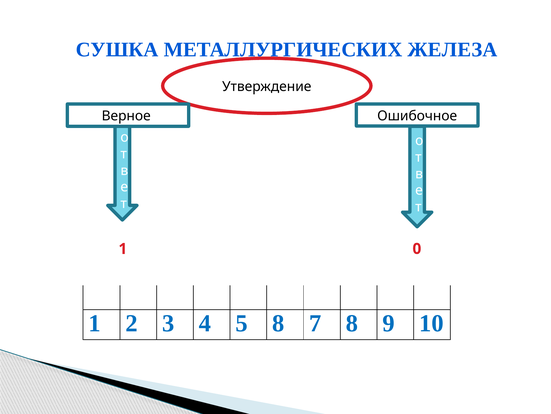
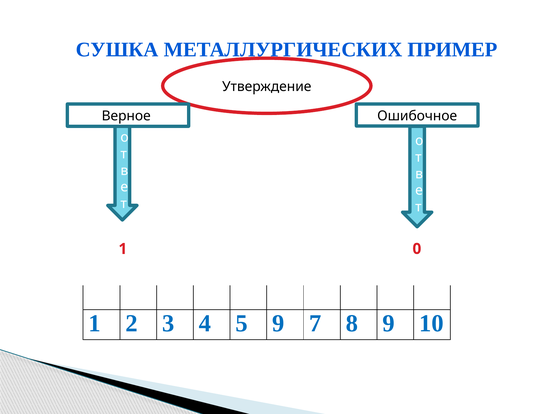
ЖЕЛЕЗА: ЖЕЛЕЗА -> ПРИМЕР (452, 50)
5 8: 8 -> 9 (278, 323)
